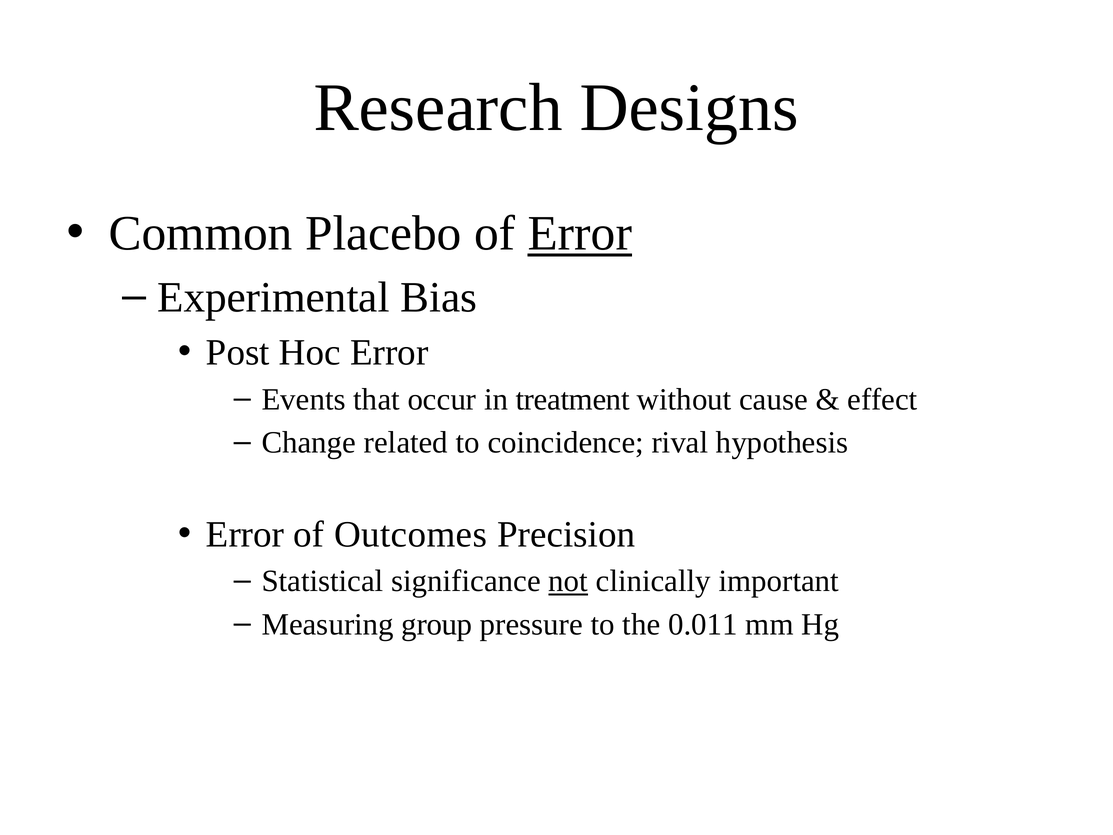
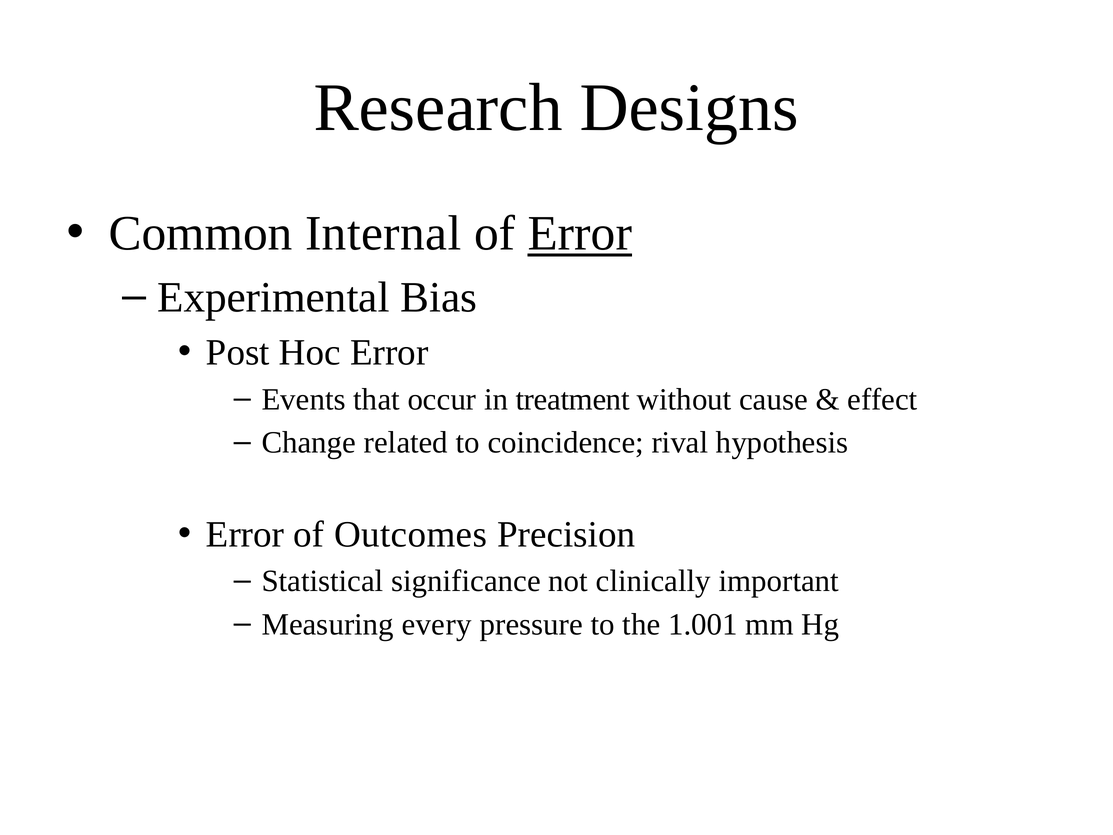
Placebo: Placebo -> Internal (383, 233)
not underline: present -> none (568, 581)
group: group -> every (437, 624)
0.011: 0.011 -> 1.001 (703, 624)
